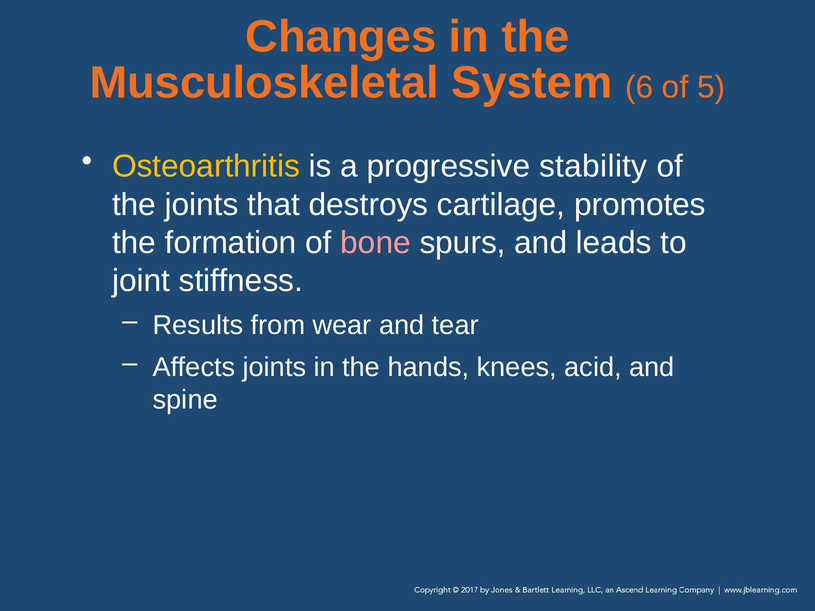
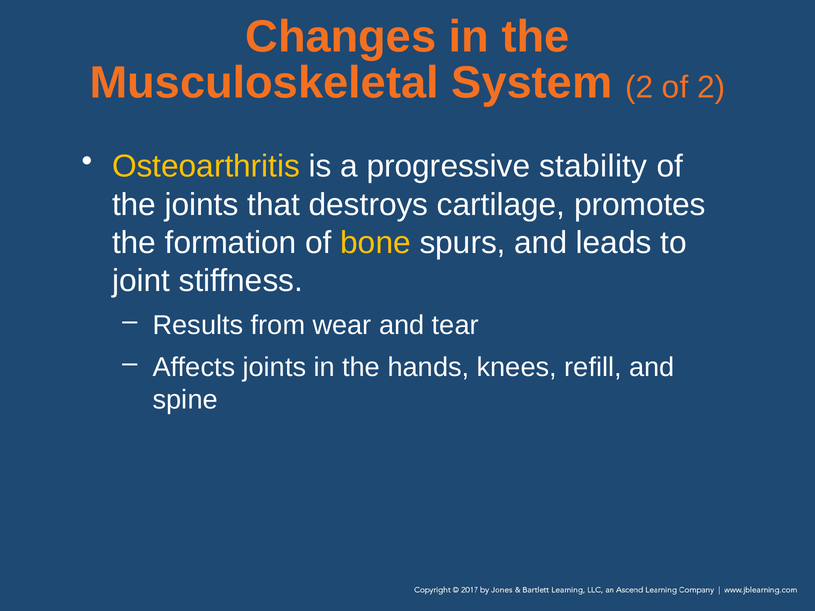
System 6: 6 -> 2 (639, 88)
of 5: 5 -> 2 (711, 88)
bone colour: pink -> yellow (376, 243)
acid: acid -> refill (593, 367)
